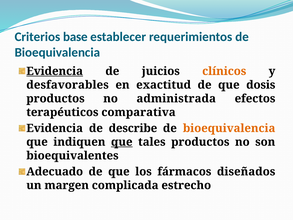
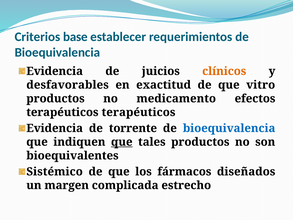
Evidencia underline: present -> none (55, 71)
dosis: dosis -> vitro (261, 85)
administrada: administrada -> medicamento (176, 98)
terapéuticos comparativa: comparativa -> terapéuticos (138, 112)
describe: describe -> torrente (133, 128)
bioequivalencia colour: orange -> blue (229, 128)
Adecuado: Adecuado -> Sistémico (55, 171)
